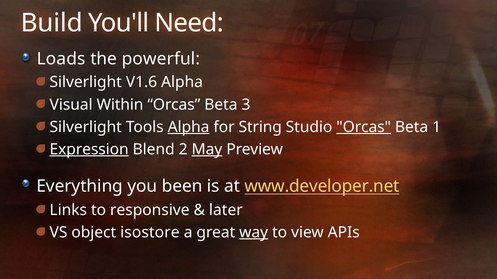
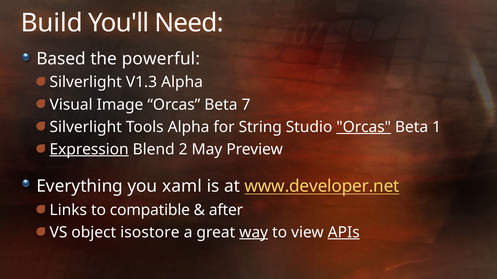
Loads: Loads -> Based (61, 59)
V1.6: V1.6 -> V1.3 (141, 82)
Within: Within -> Image (120, 105)
3: 3 -> 7 (246, 105)
Alpha underline: present -> none (189, 127)
May underline: present -> none (207, 150)
been: been -> xaml (182, 187)
responsive: responsive -> compatible (150, 210)
later: later -> after (226, 210)
APIs underline: none -> present (344, 233)
